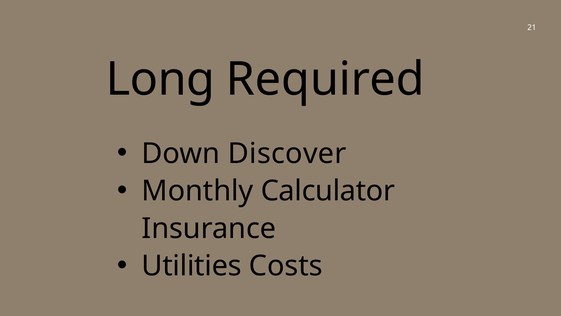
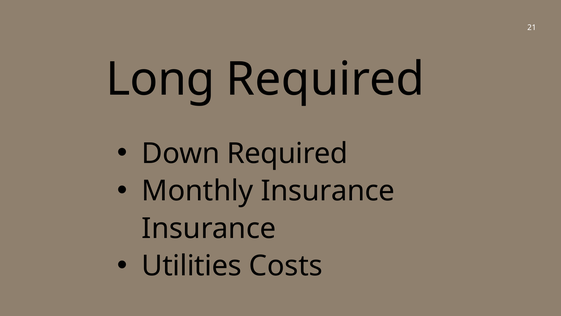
Down Discover: Discover -> Required (287, 153)
Monthly Calculator: Calculator -> Insurance (328, 191)
